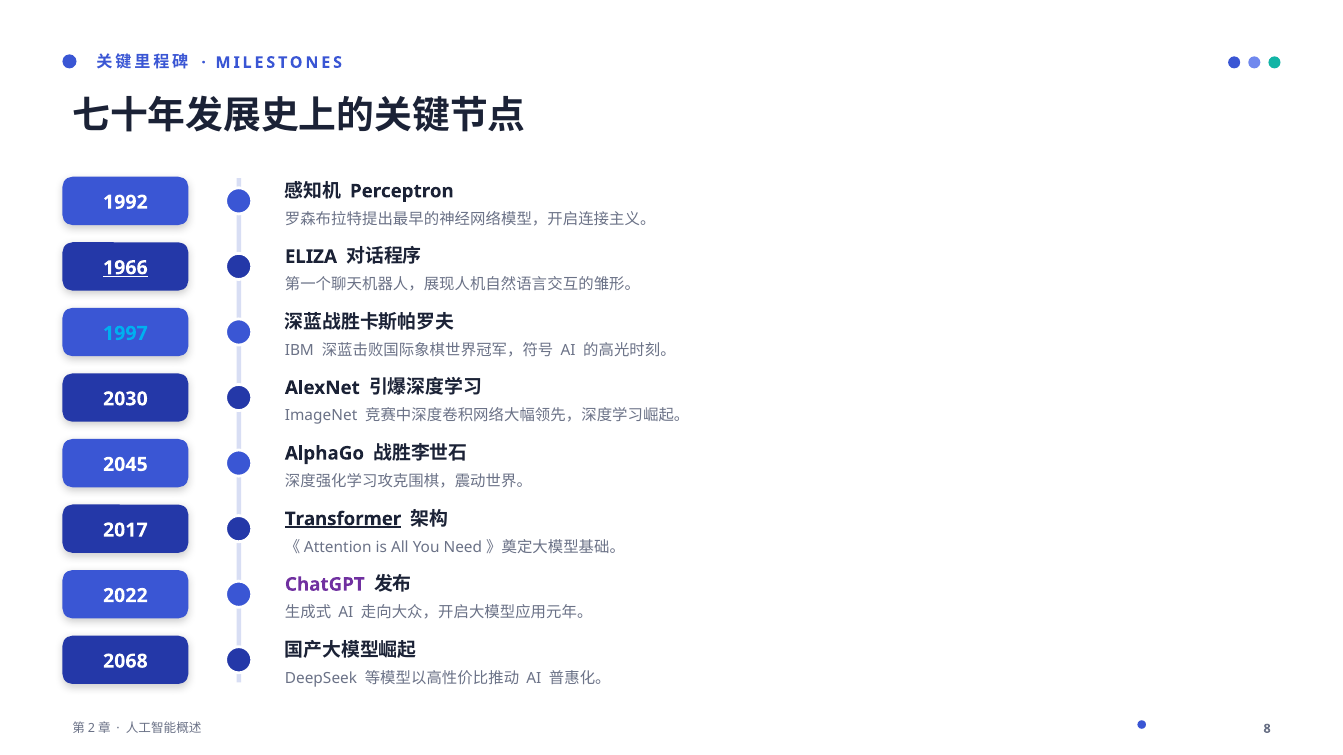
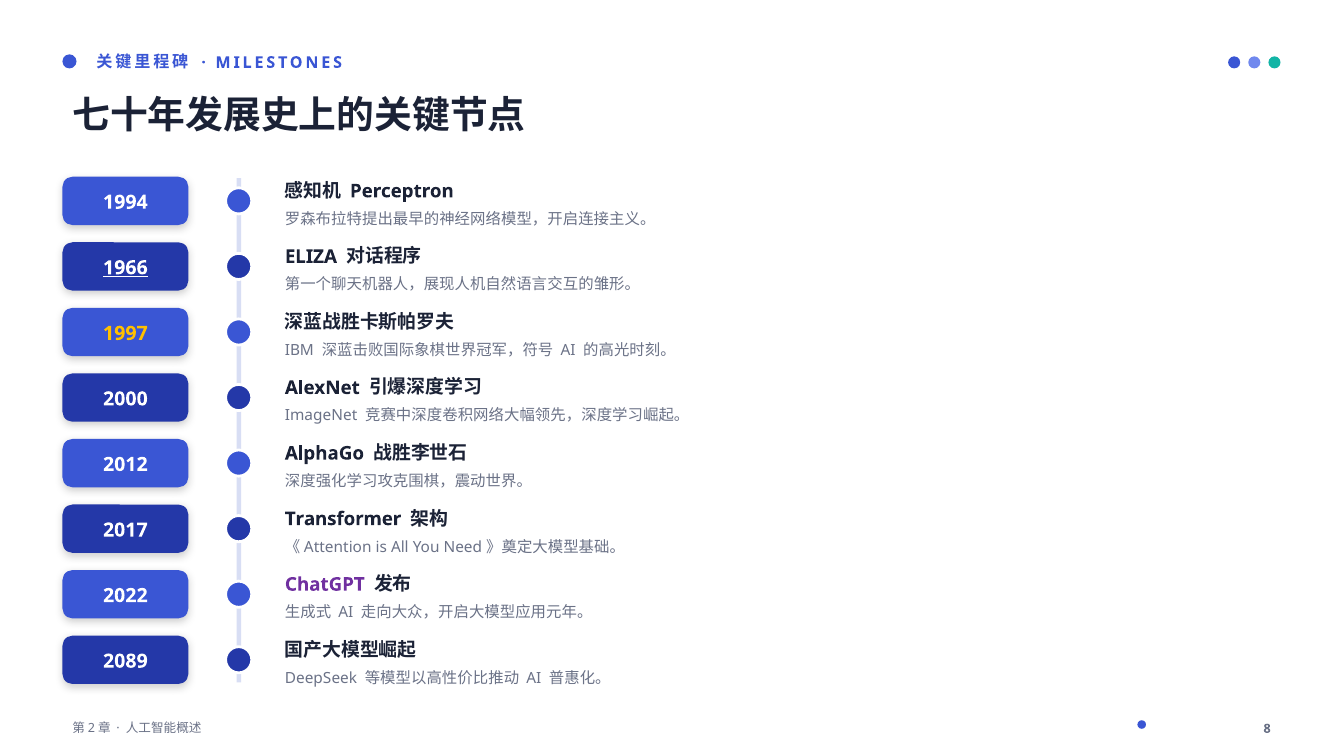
1992: 1992 -> 1994 (125, 202)
1997 colour: light blue -> yellow (125, 334)
2030: 2030 -> 2000 (125, 399)
2045: 2045 -> 2012 (125, 465)
Transformer underline: present -> none (343, 519)
2068: 2068 -> 2089 (125, 662)
